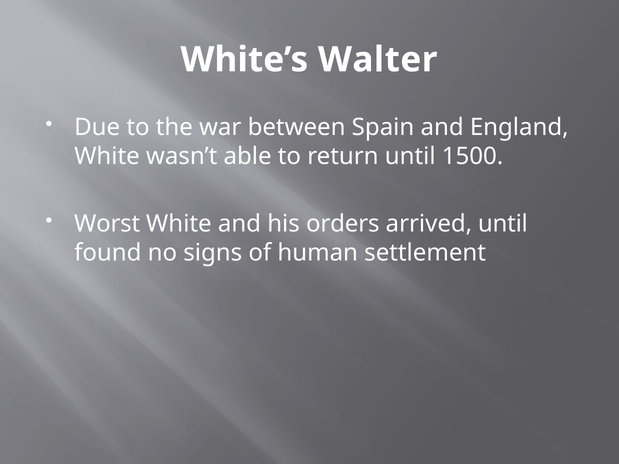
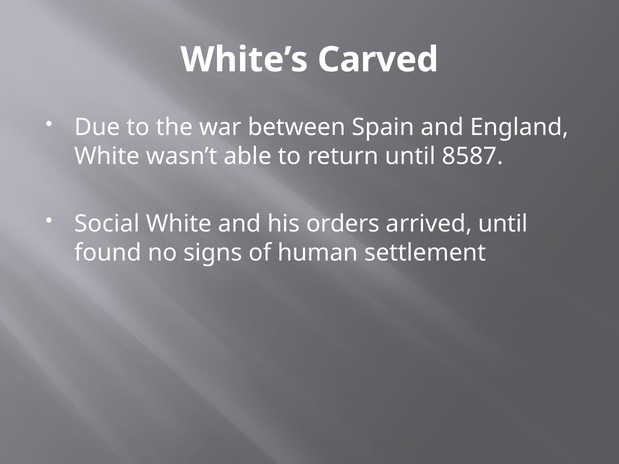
Walter: Walter -> Carved (378, 60)
1500: 1500 -> 8587 (473, 156)
Worst: Worst -> Social (107, 224)
